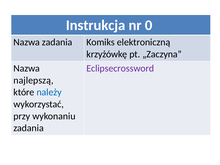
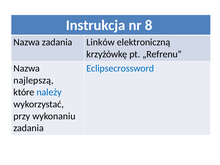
0: 0 -> 8 (149, 25)
Komiks: Komiks -> Linków (101, 42)
„Zaczyna: „Zaczyna -> „Refrenu (162, 54)
Eclipsecrossword colour: purple -> blue (120, 68)
